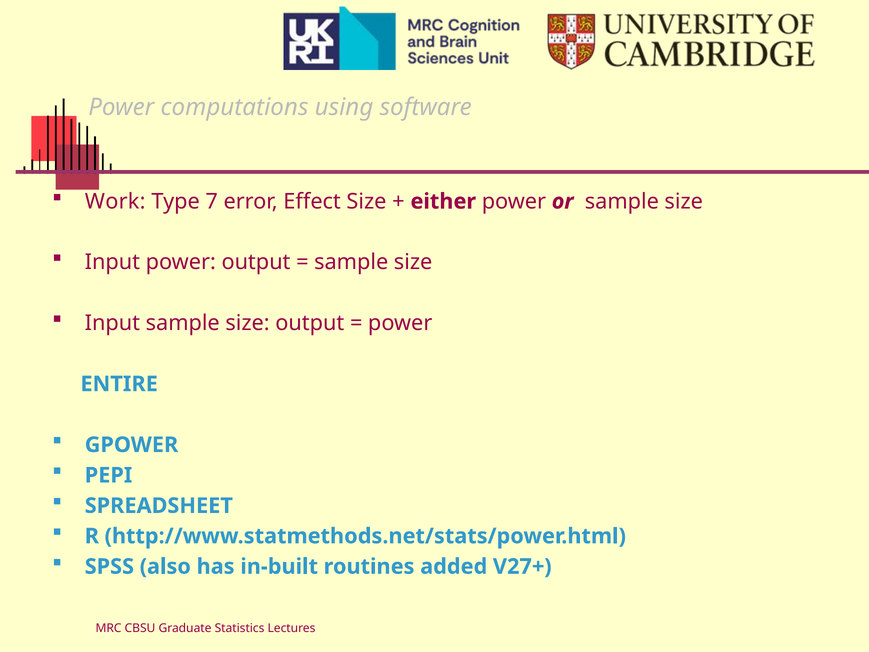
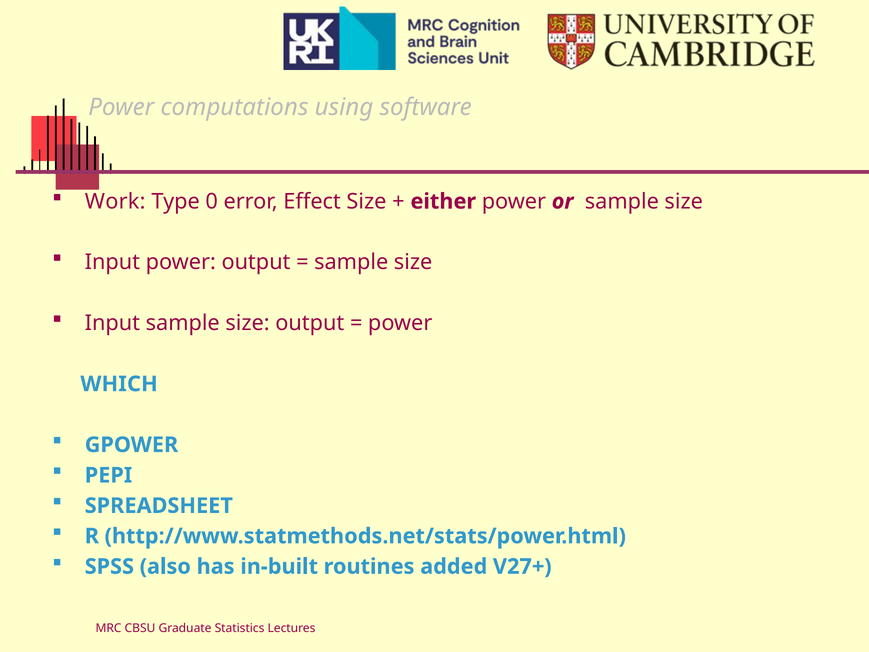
7: 7 -> 0 (212, 201)
ENTIRE: ENTIRE -> WHICH (119, 384)
